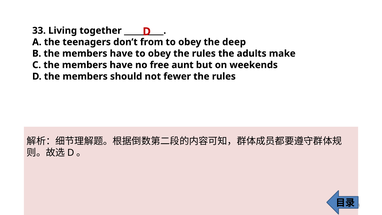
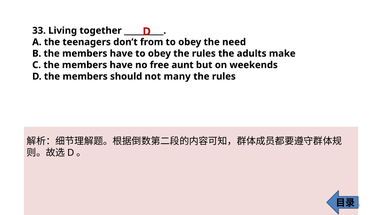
deep: deep -> need (234, 42)
fewer: fewer -> many (177, 76)
